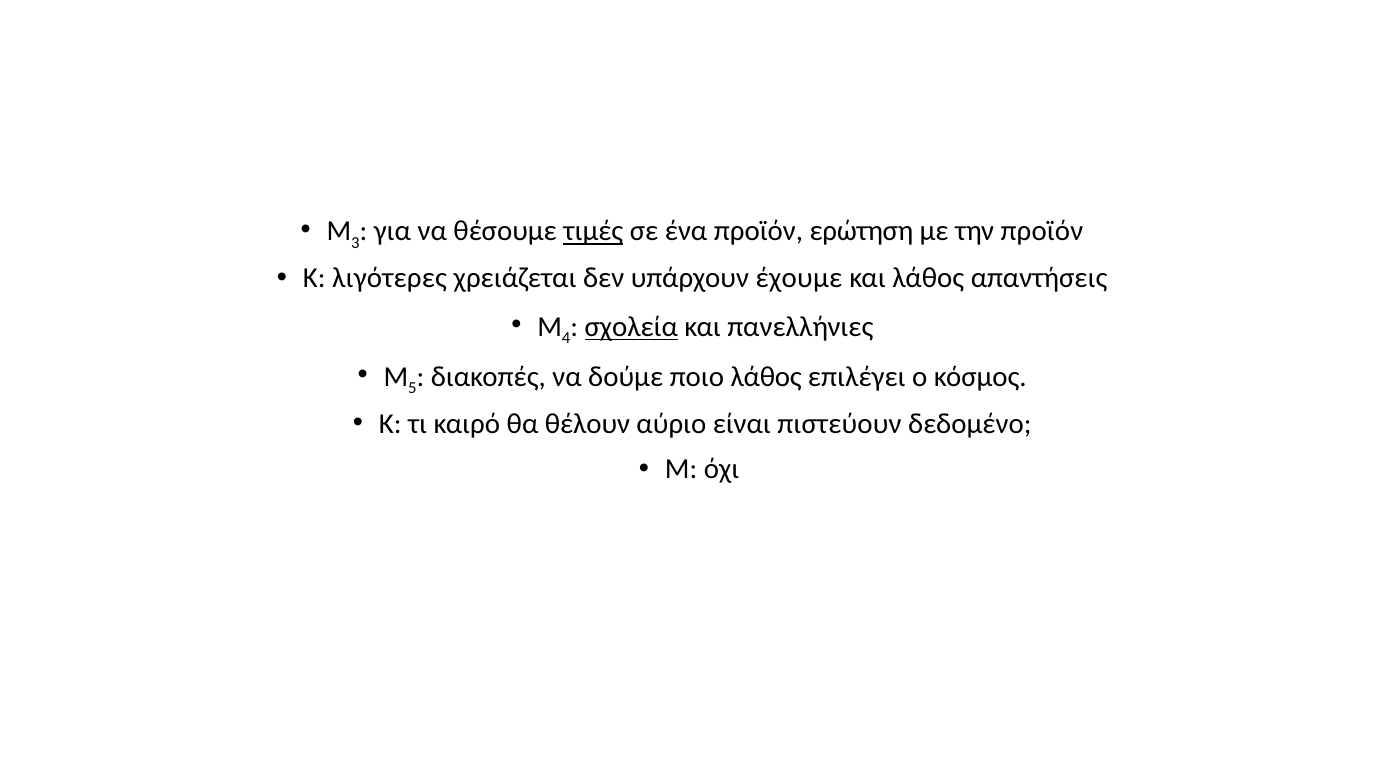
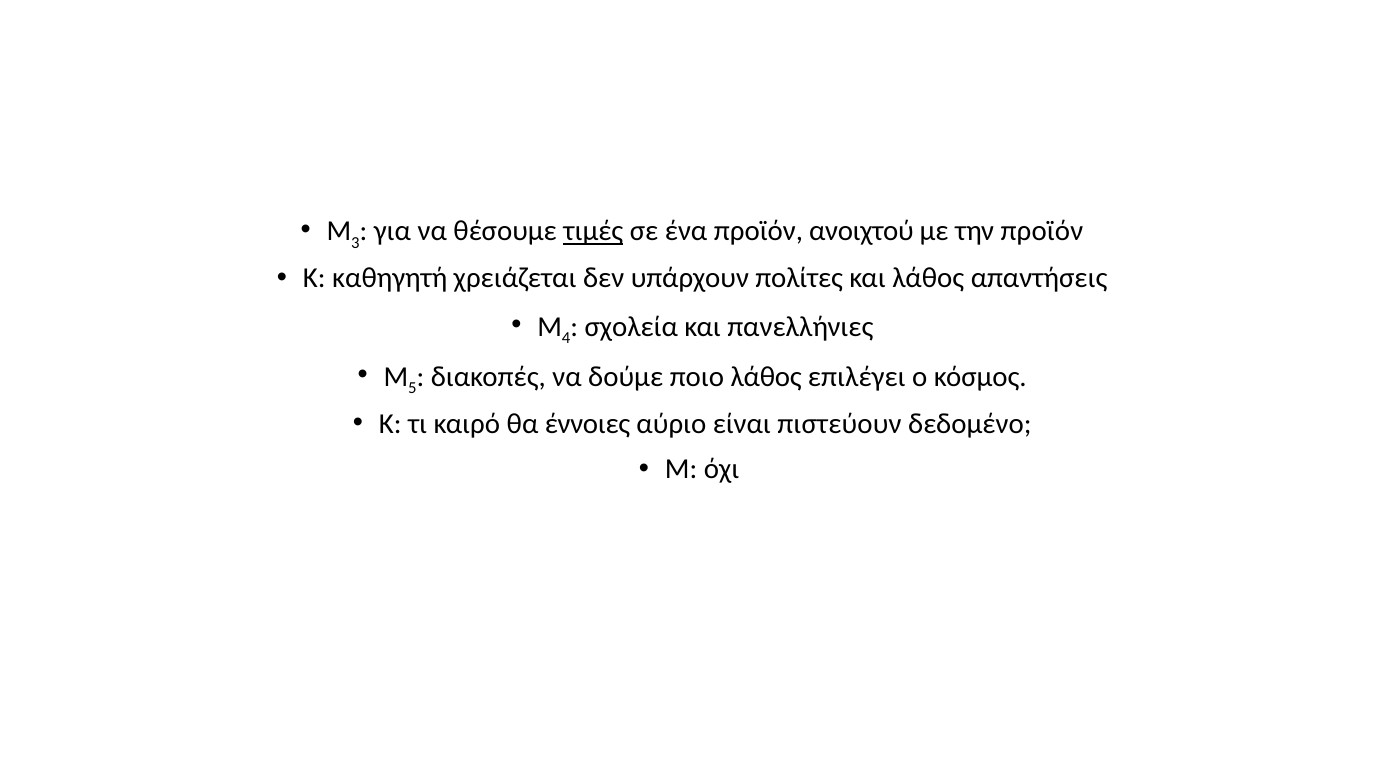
ερώτηση: ερώτηση -> ανοιχτού (861, 231)
λιγότερες: λιγότερες -> καθηγητή (390, 278)
έχουμε: έχουμε -> πολίτες (799, 278)
σχολεία underline: present -> none (631, 327)
θέλουν: θέλουν -> έννοιες (588, 424)
